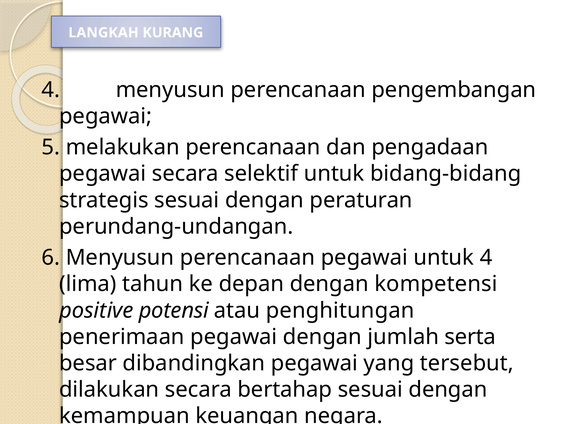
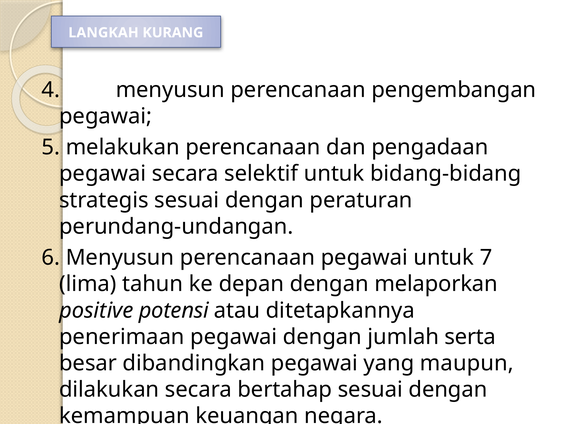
untuk 4: 4 -> 7 (486, 258)
kompetensi: kompetensi -> melaporkan (436, 284)
penghitungan: penghitungan -> ditetapkannya (340, 311)
tersebut: tersebut -> maupun (467, 364)
